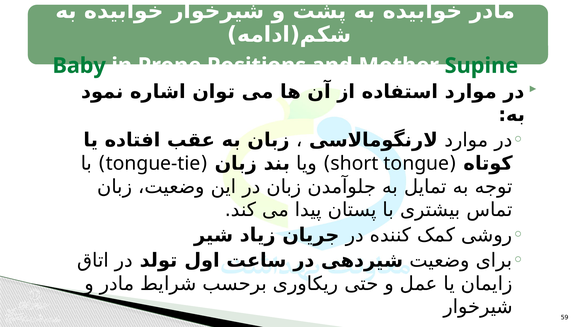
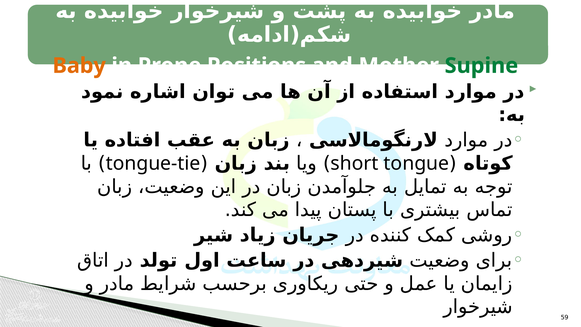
Baby colour: green -> orange (79, 66)
